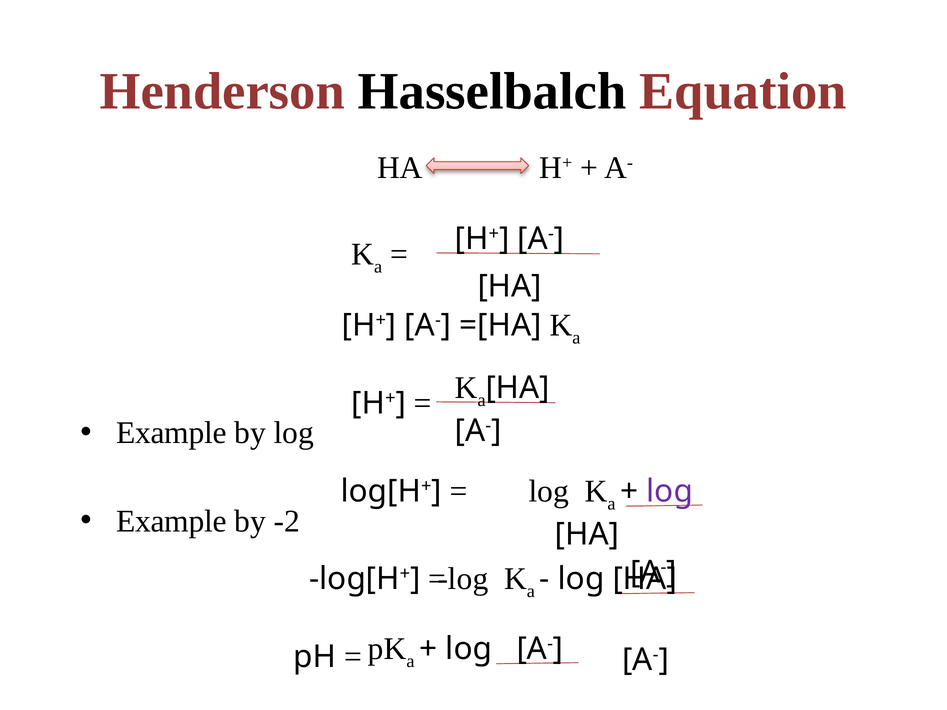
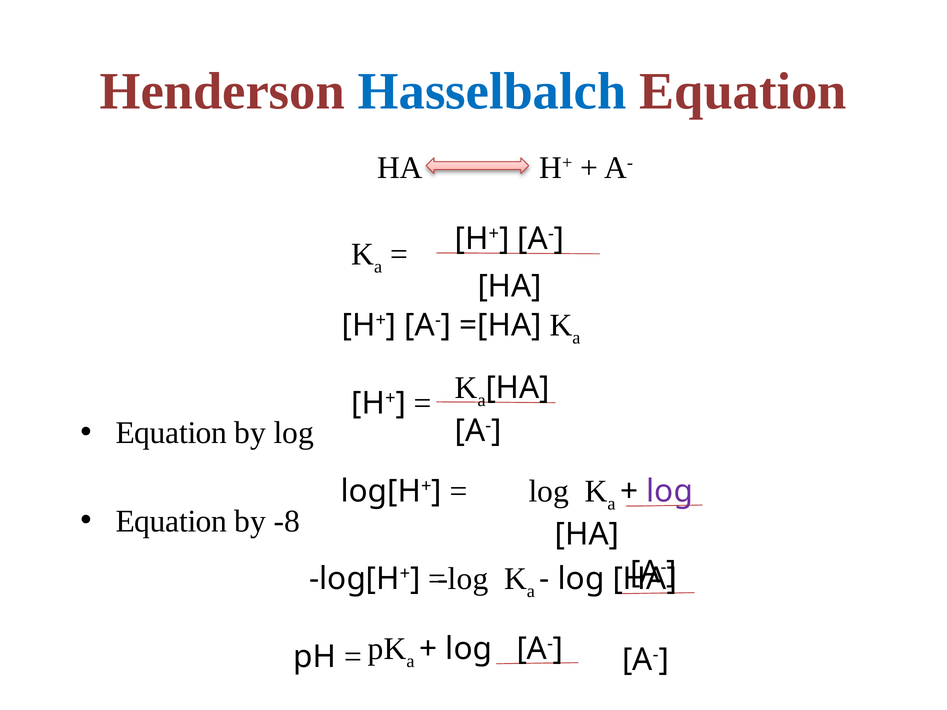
Hasselbalch colour: black -> blue (492, 91)
Example: Example -> Equation (171, 433)
Example: Example -> Equation (171, 521)
-2: -2 -> -8 (287, 521)
